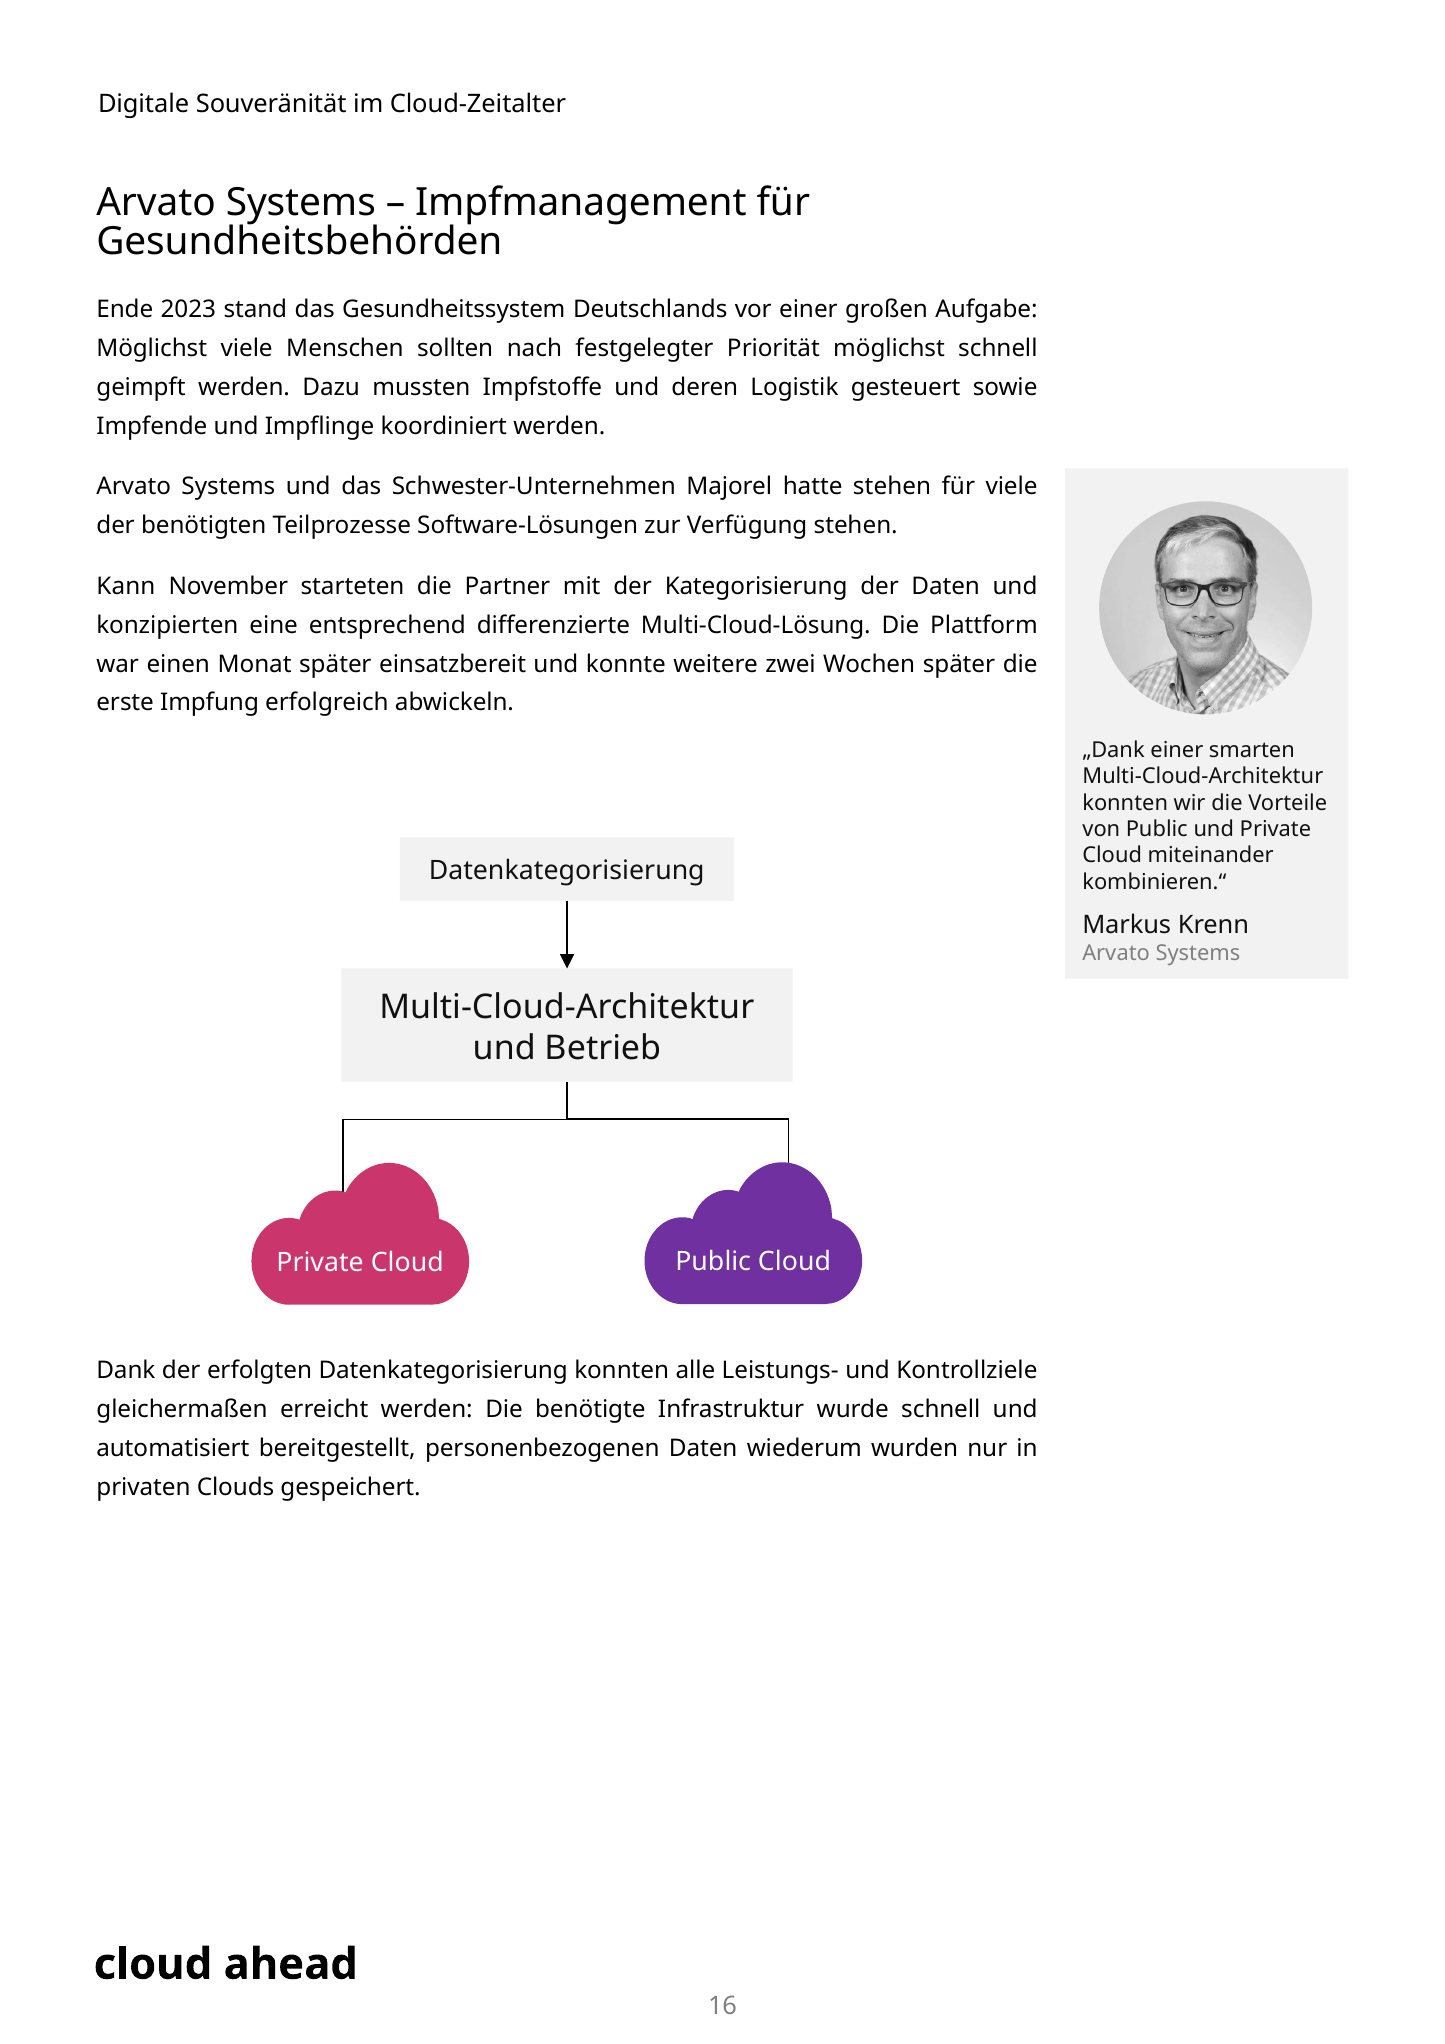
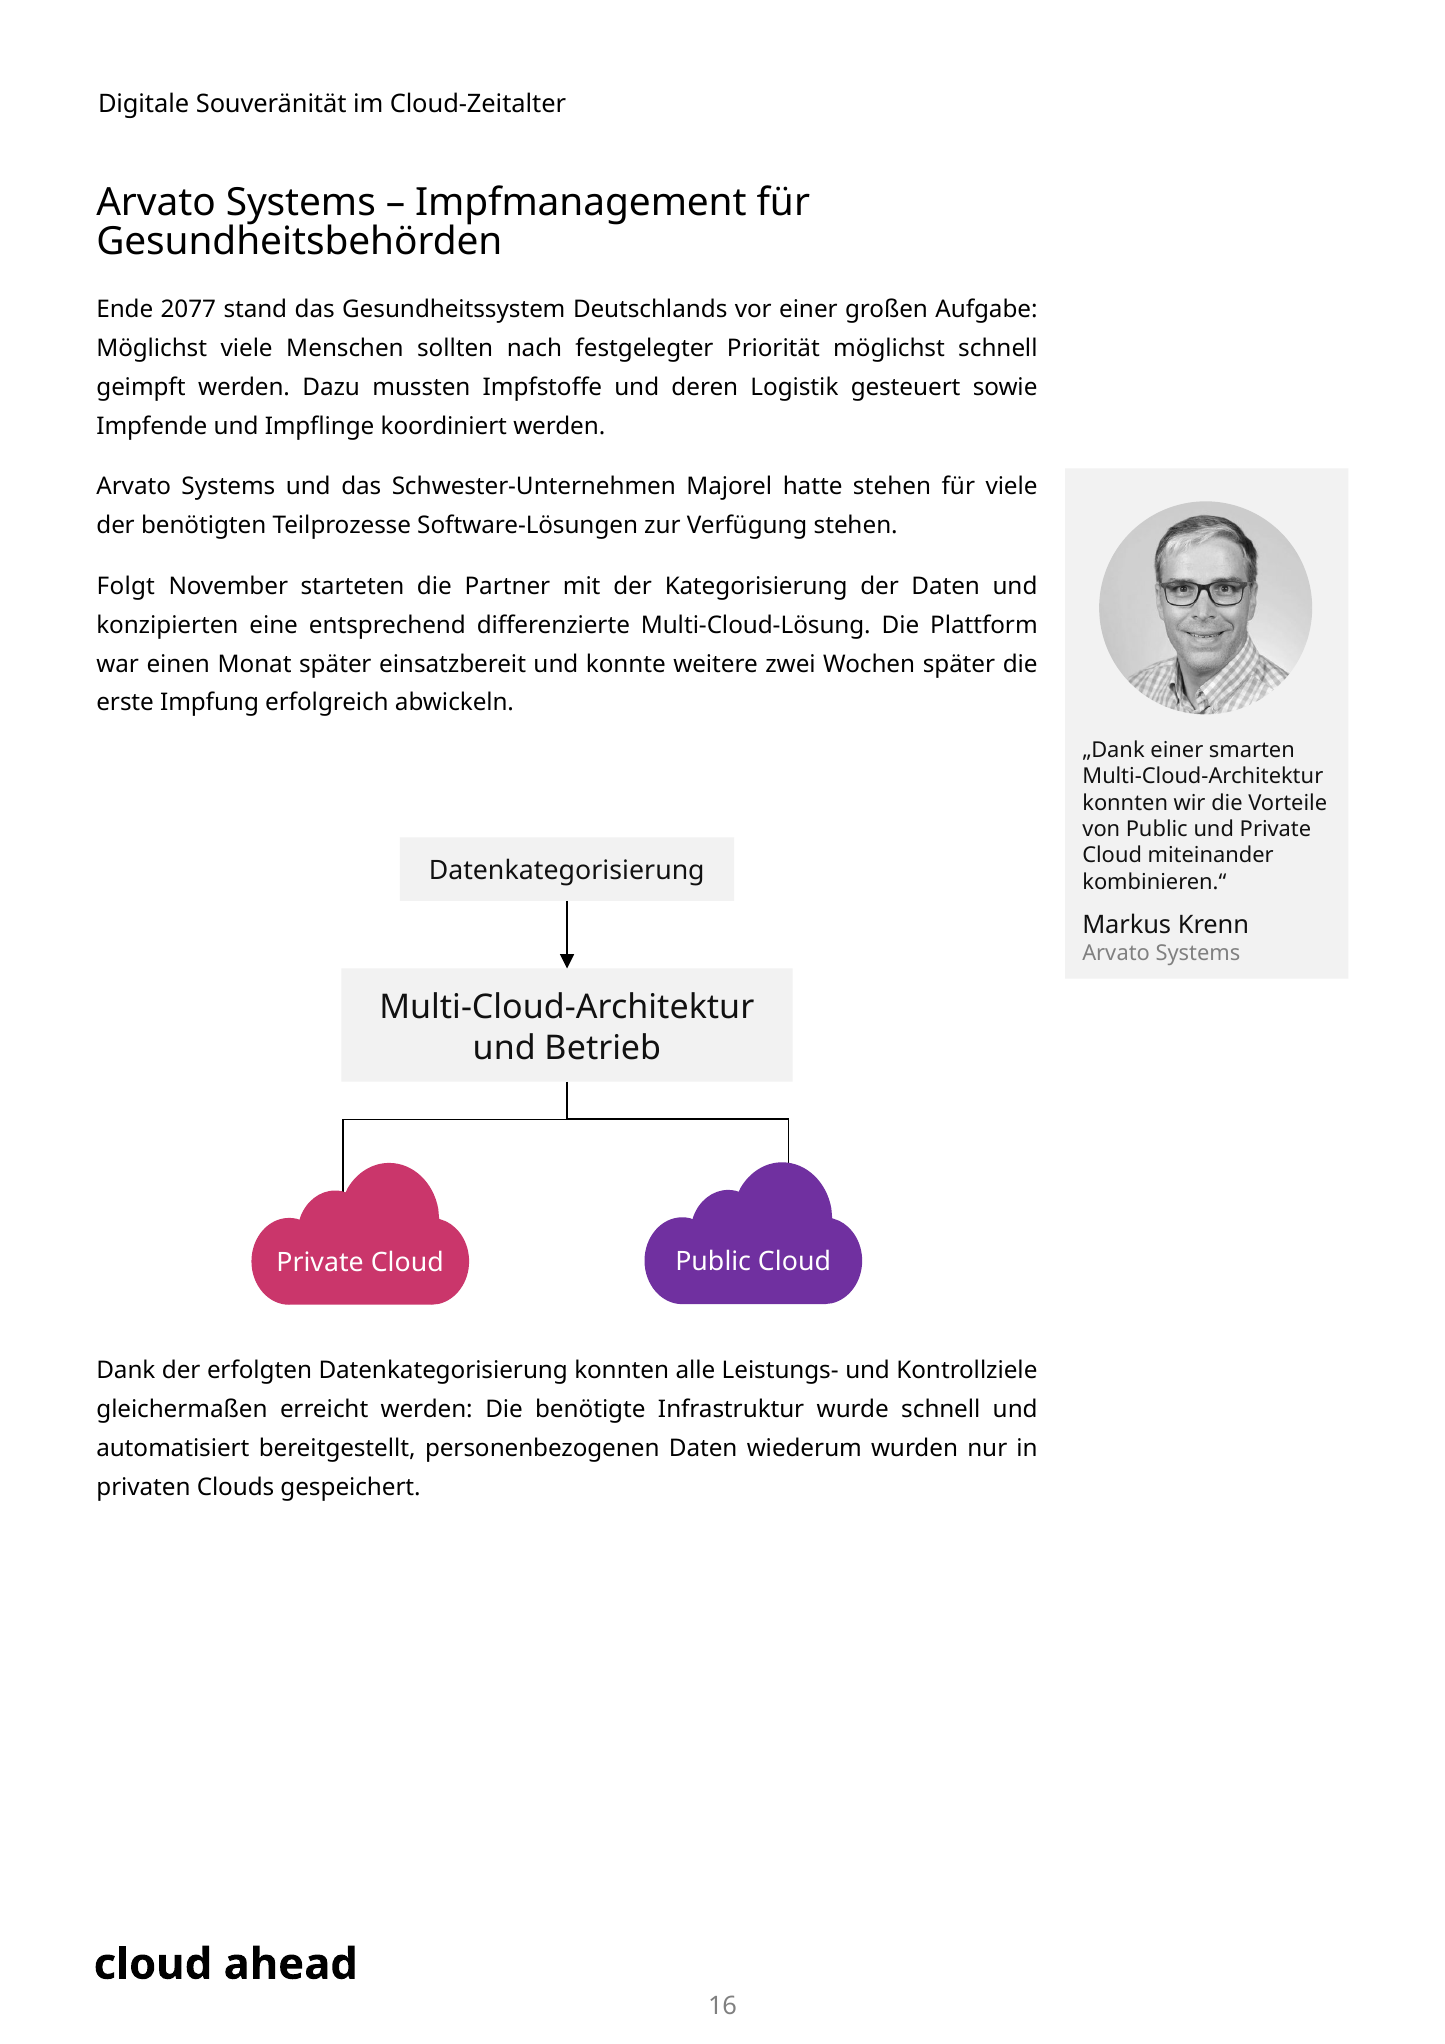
2023: 2023 -> 2077 (188, 310)
Kann: Kann -> Folgt (126, 586)
